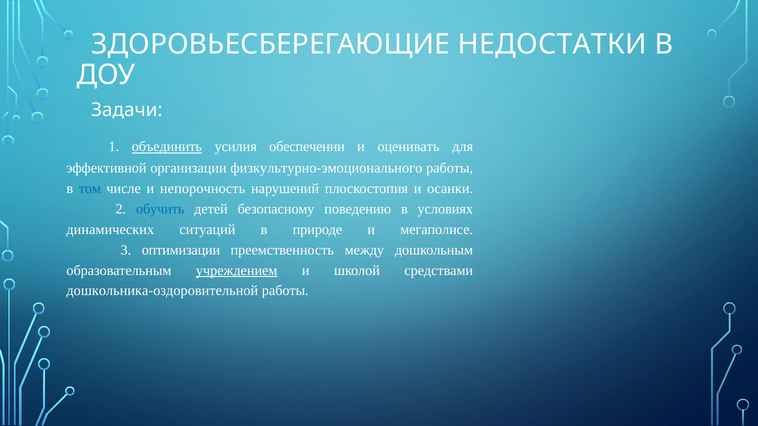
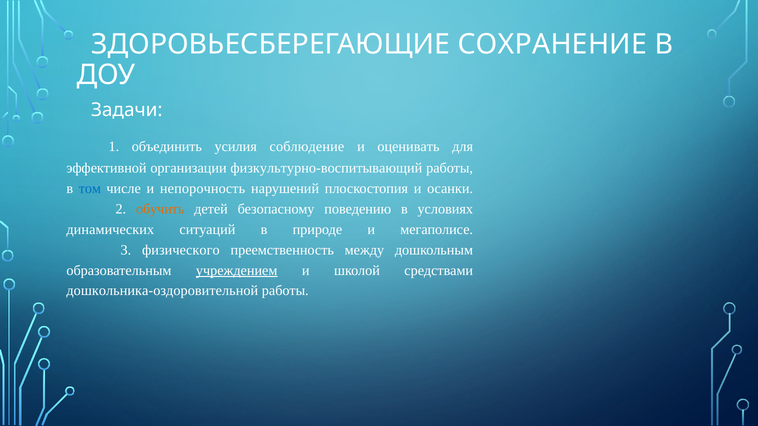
НЕДОСТАТКИ: НЕДОСТАТКИ -> СОХРАНЕНИЕ (552, 44)
объединить underline: present -> none (167, 147)
обеспечении: обеспечении -> соблюдение (307, 147)
физкультурно-эмоционального: физкультурно-эмоционального -> физкультурно-воспитывающий (326, 168)
обучить colour: blue -> orange (160, 209)
оптимизации: оптимизации -> физического (181, 250)
